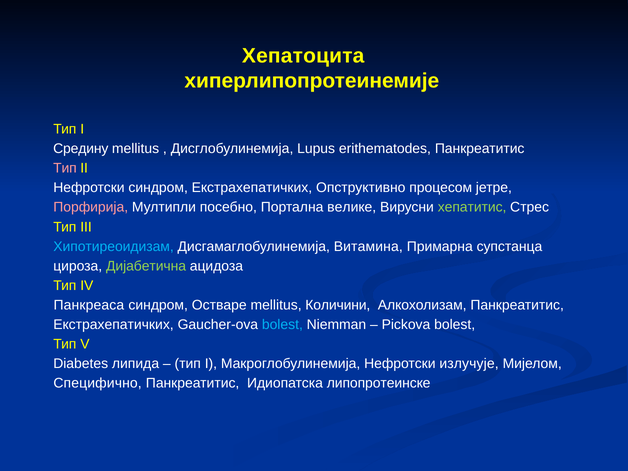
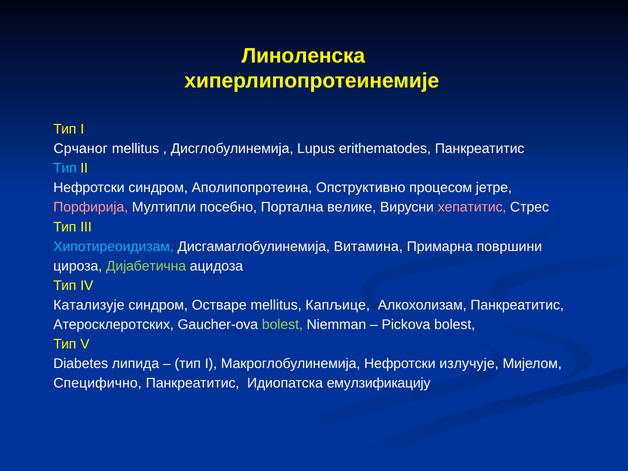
Хепатоцита: Хепатоцита -> Линоленска (303, 56)
Средину: Средину -> Срчаног (81, 149)
Тип colour: pink -> light blue (65, 168)
синдром Екстрахепатичких: Екстрахепатичких -> Аполипопротеина (252, 188)
хепатитис colour: light green -> pink (472, 207)
супстанца: супстанца -> површини (509, 246)
Панкреаса: Панкреаса -> Катализује (89, 305)
Количини: Количини -> Капљице (338, 305)
Екстрахепатичких: Екстрахепатичких -> Атеросклеротских (114, 325)
bolest colour: light blue -> light green (282, 325)
липопротеинске: липопротеинске -> емулзификацију (379, 383)
